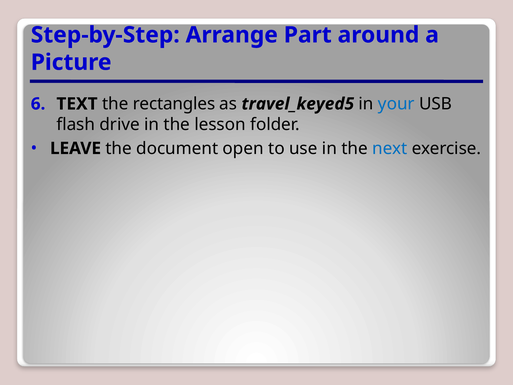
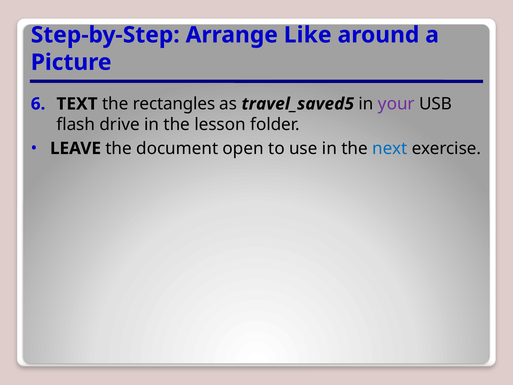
Part: Part -> Like (308, 35)
travel_keyed5: travel_keyed5 -> travel_saved5 (298, 104)
your colour: blue -> purple (396, 104)
